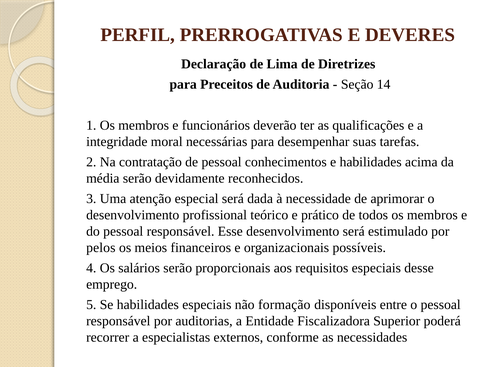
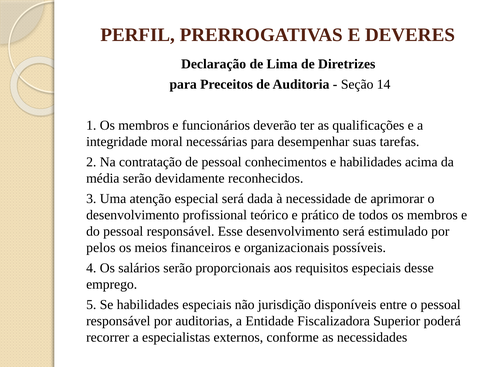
formação: formação -> jurisdição (284, 305)
